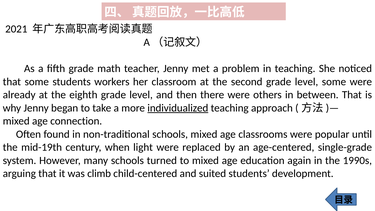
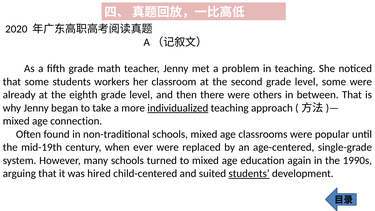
2021: 2021 -> 2020 (16, 29)
light: light -> ever (143, 147)
climb: climb -> hired (99, 174)
students underline: none -> present (249, 174)
